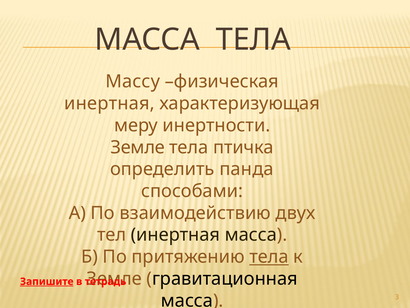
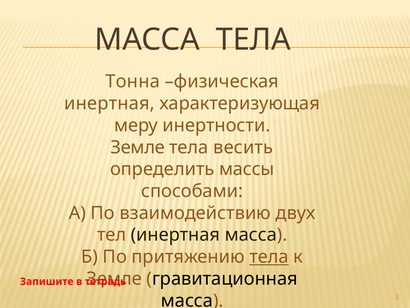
Массу: Массу -> Тонна (133, 81)
птичка: птичка -> весить (243, 147)
панда: панда -> массы (247, 169)
Запишите underline: present -> none (47, 281)
